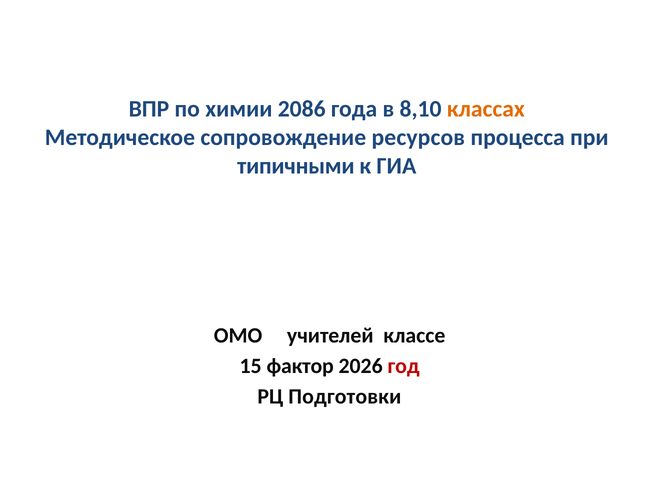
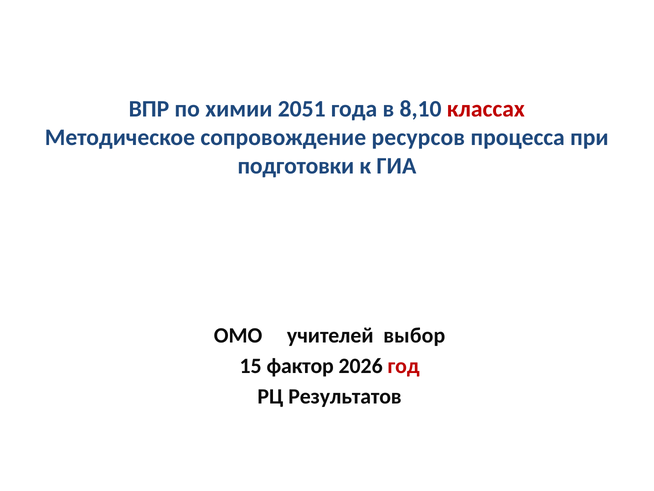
2086: 2086 -> 2051 (302, 109)
классах colour: orange -> red (486, 109)
типичными: типичными -> подготовки (296, 166)
классе: классе -> выбор (414, 335)
Подготовки: Подготовки -> Результатов (345, 396)
